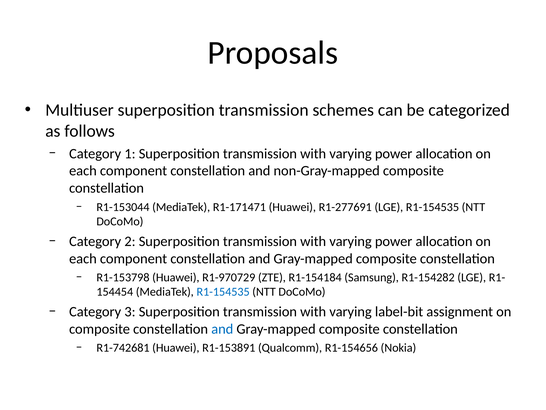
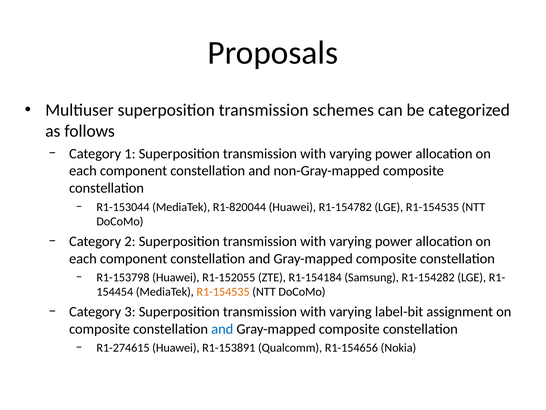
R1-171471: R1-171471 -> R1-820044 (239, 207)
R1-277691: R1-277691 -> R1-154782 (345, 207)
R1-970729: R1-970729 -> R1-152055 (229, 277)
R1-154535 colour: blue -> orange (223, 292)
R1-742681: R1-742681 -> R1-274615 (123, 347)
